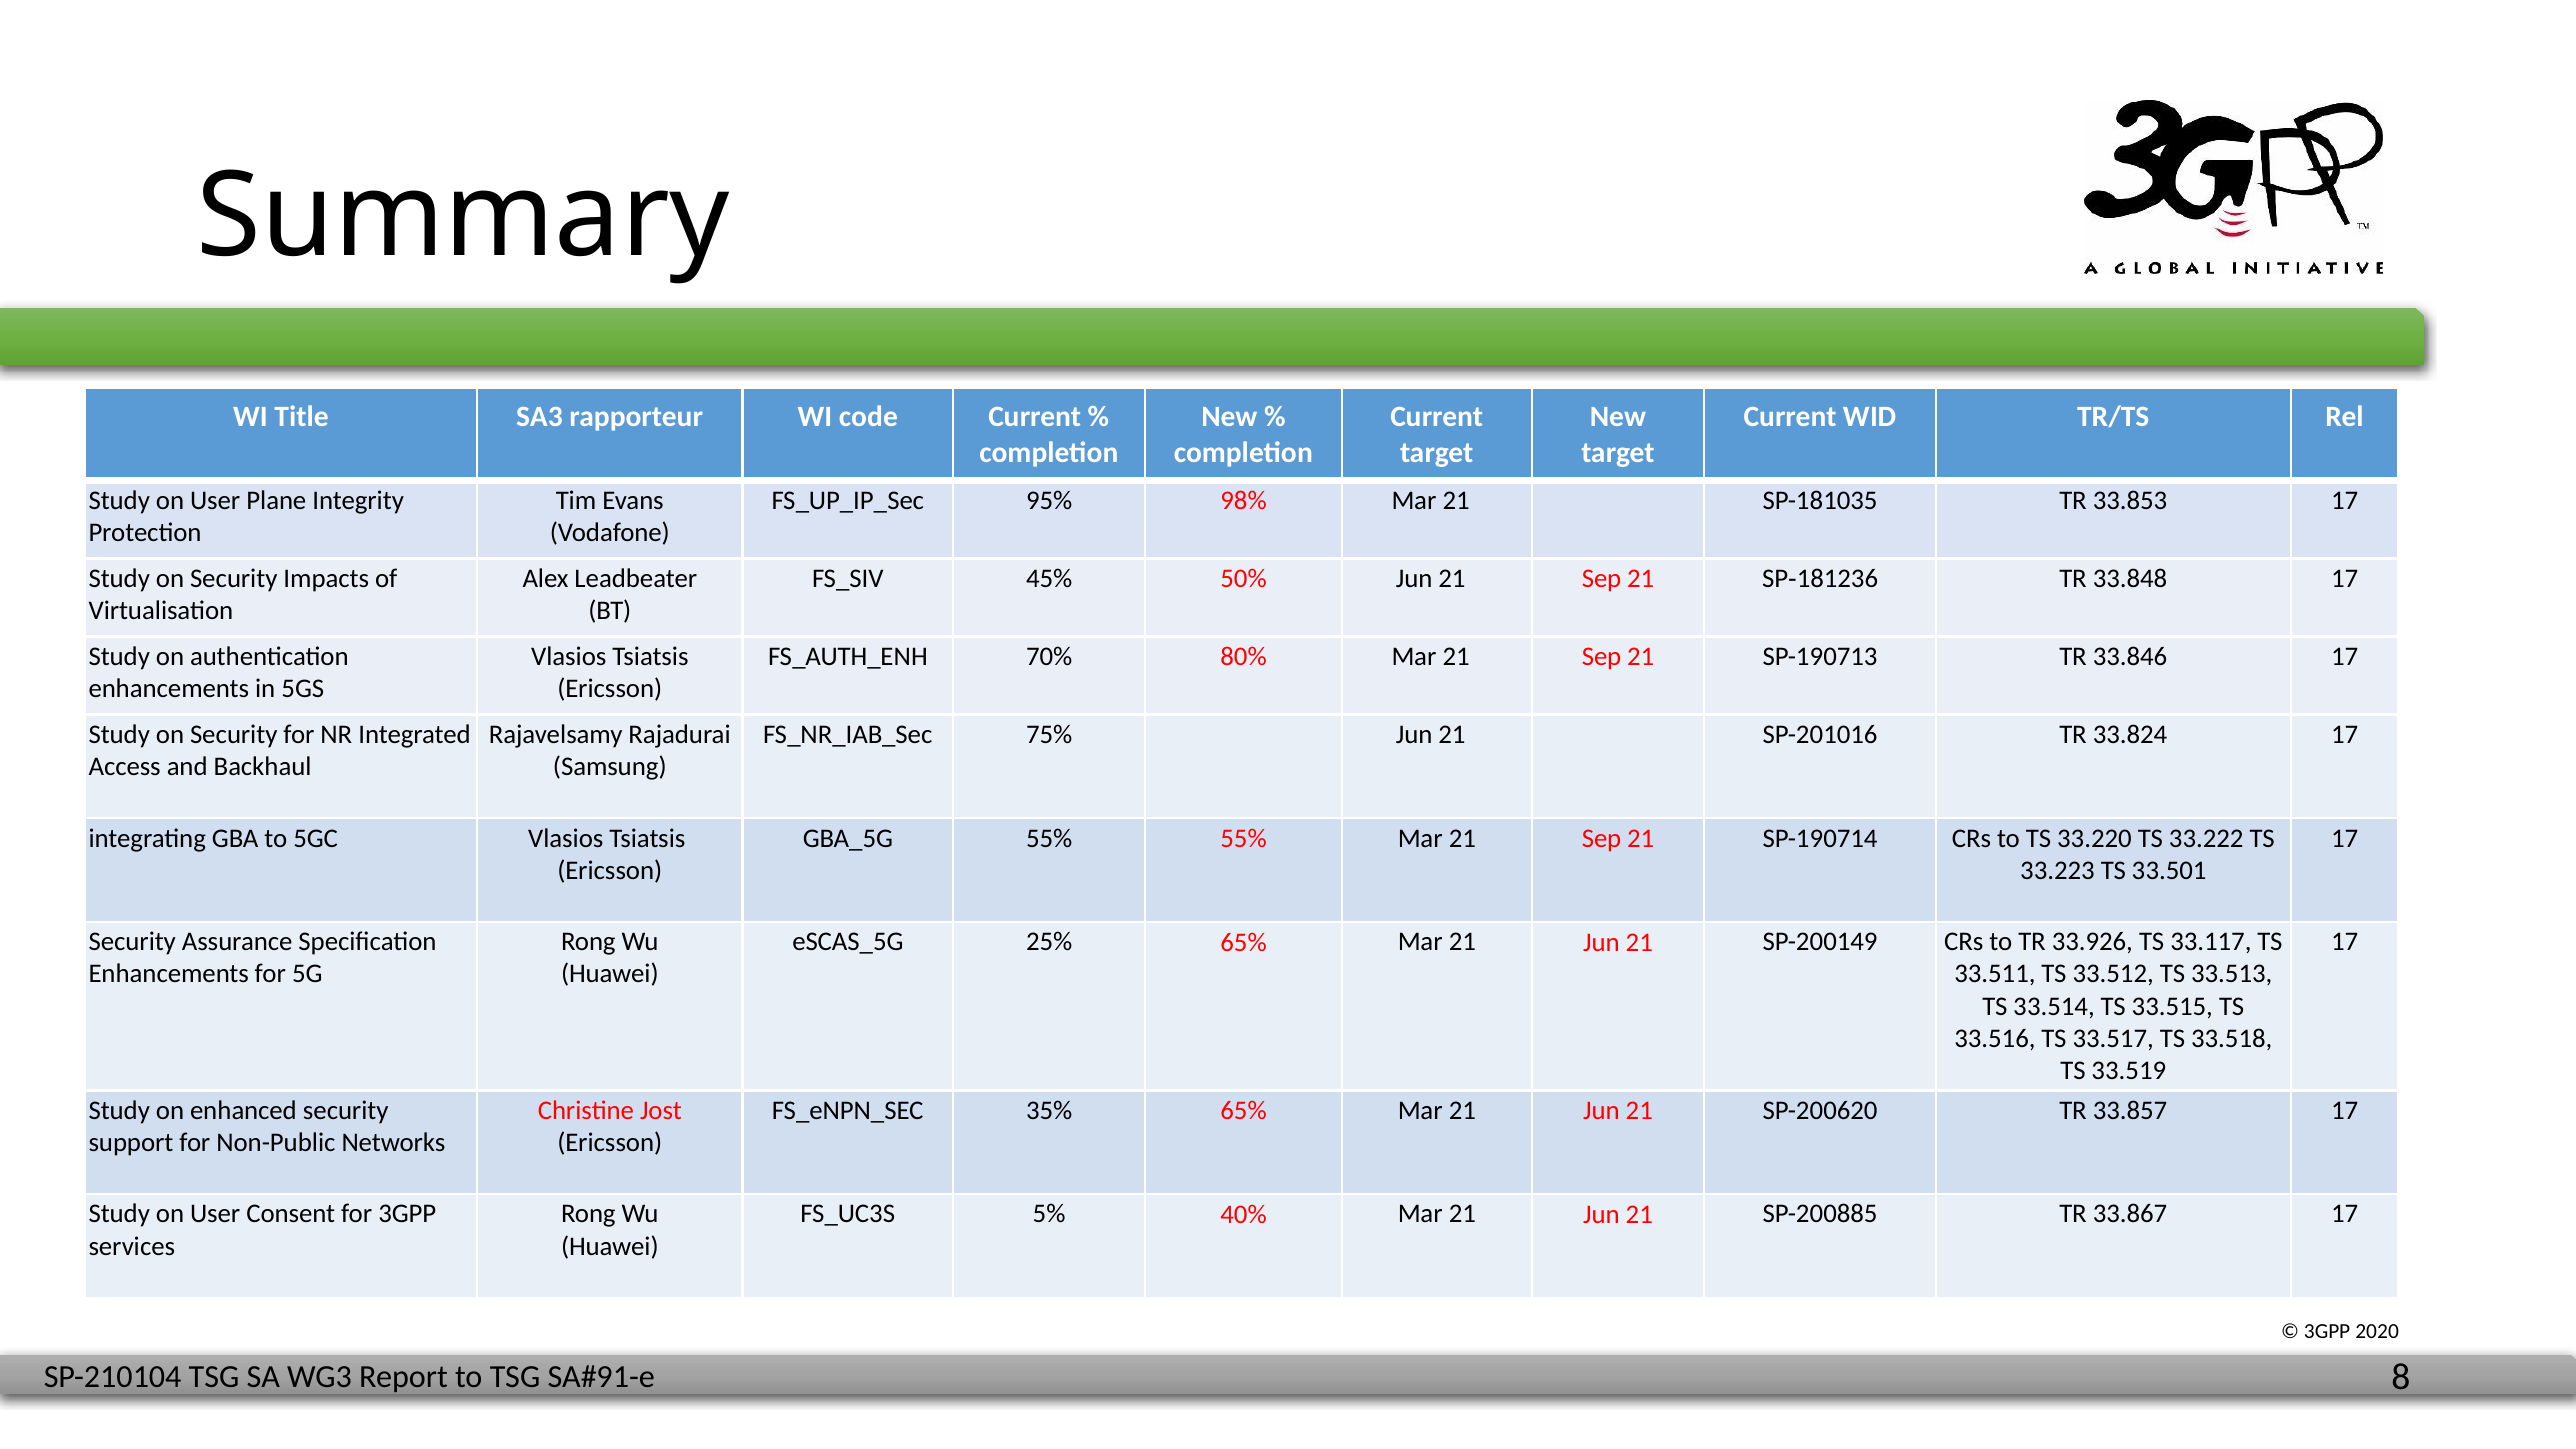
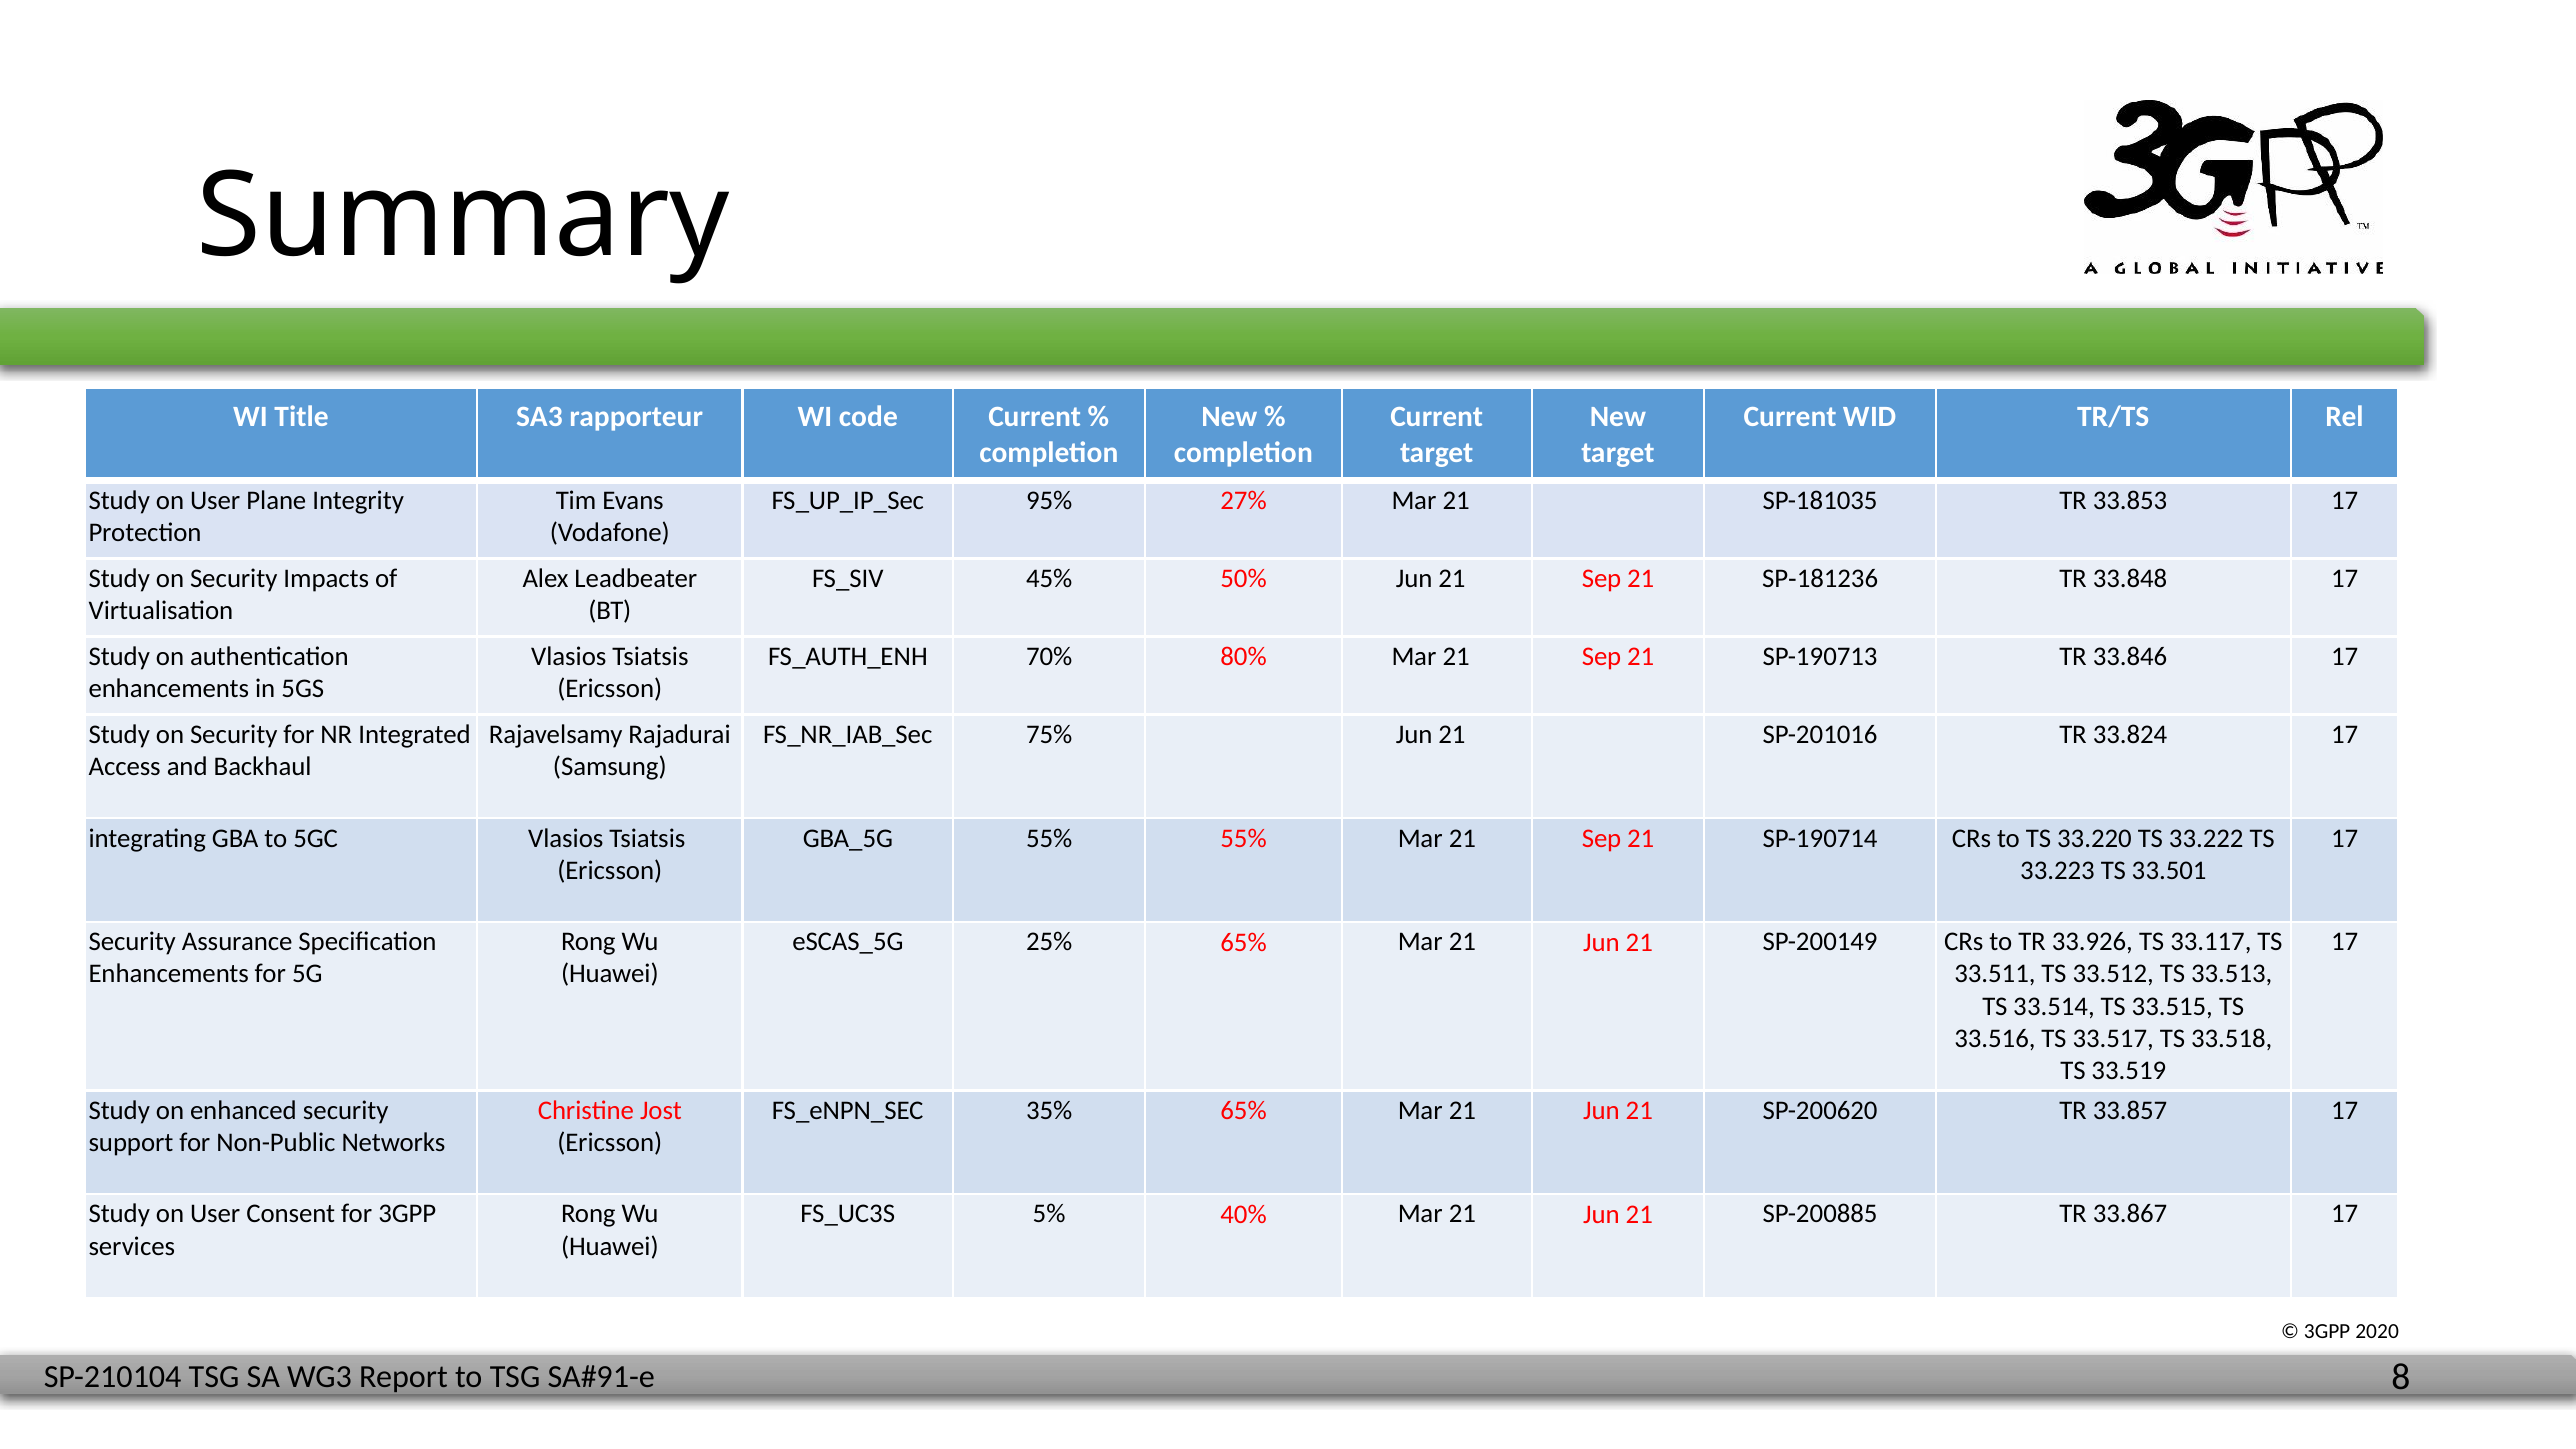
98%: 98% -> 27% (1244, 501)
